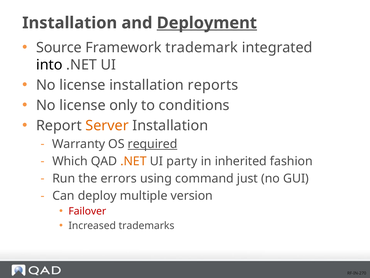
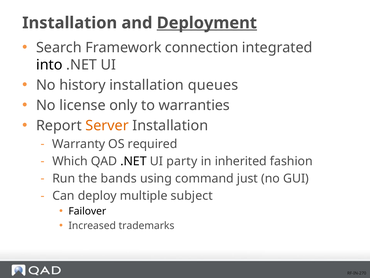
Source: Source -> Search (59, 48)
trademark: trademark -> connection (202, 48)
license: license -> history (83, 85)
reports: reports -> queues (213, 85)
conditions: conditions -> warranties (194, 105)
required underline: present -> none (153, 144)
.NET colour: orange -> black (134, 161)
errors: errors -> bands (119, 178)
version: version -> subject (192, 195)
Failover colour: red -> black (87, 211)
